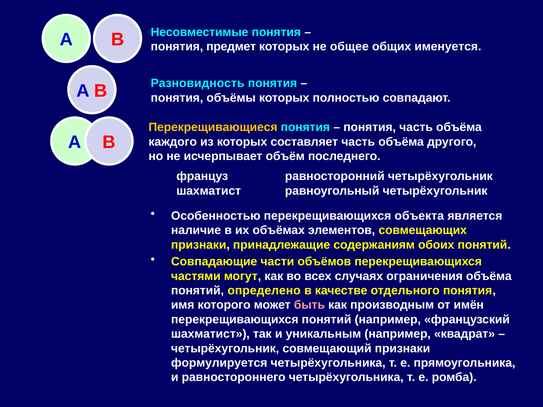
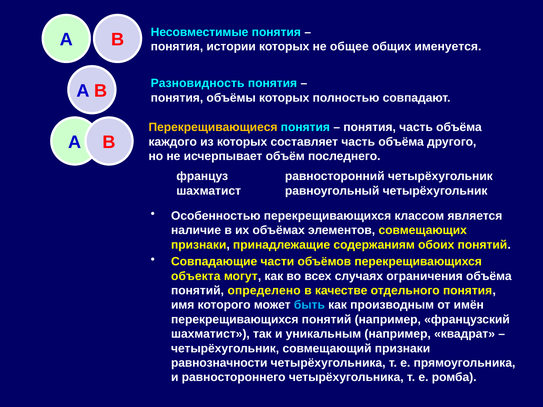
предмет: предмет -> истории (231, 47)
объекта: объекта -> классом (419, 216)
частями: частями -> объекта (196, 276)
быть colour: pink -> light blue (309, 305)
формулируется: формулируется -> равнозначности (219, 363)
